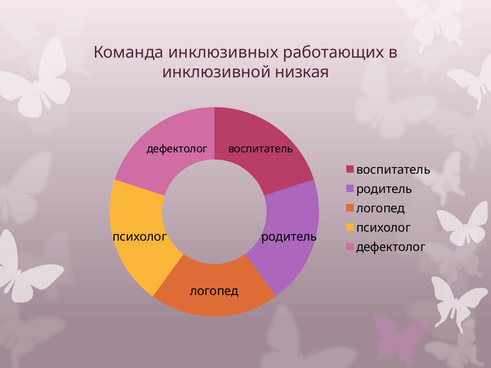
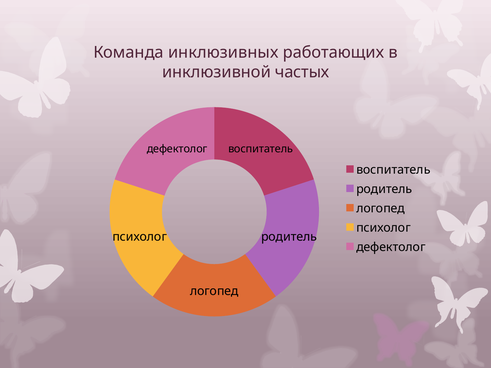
низкая: низкая -> частых (302, 72)
